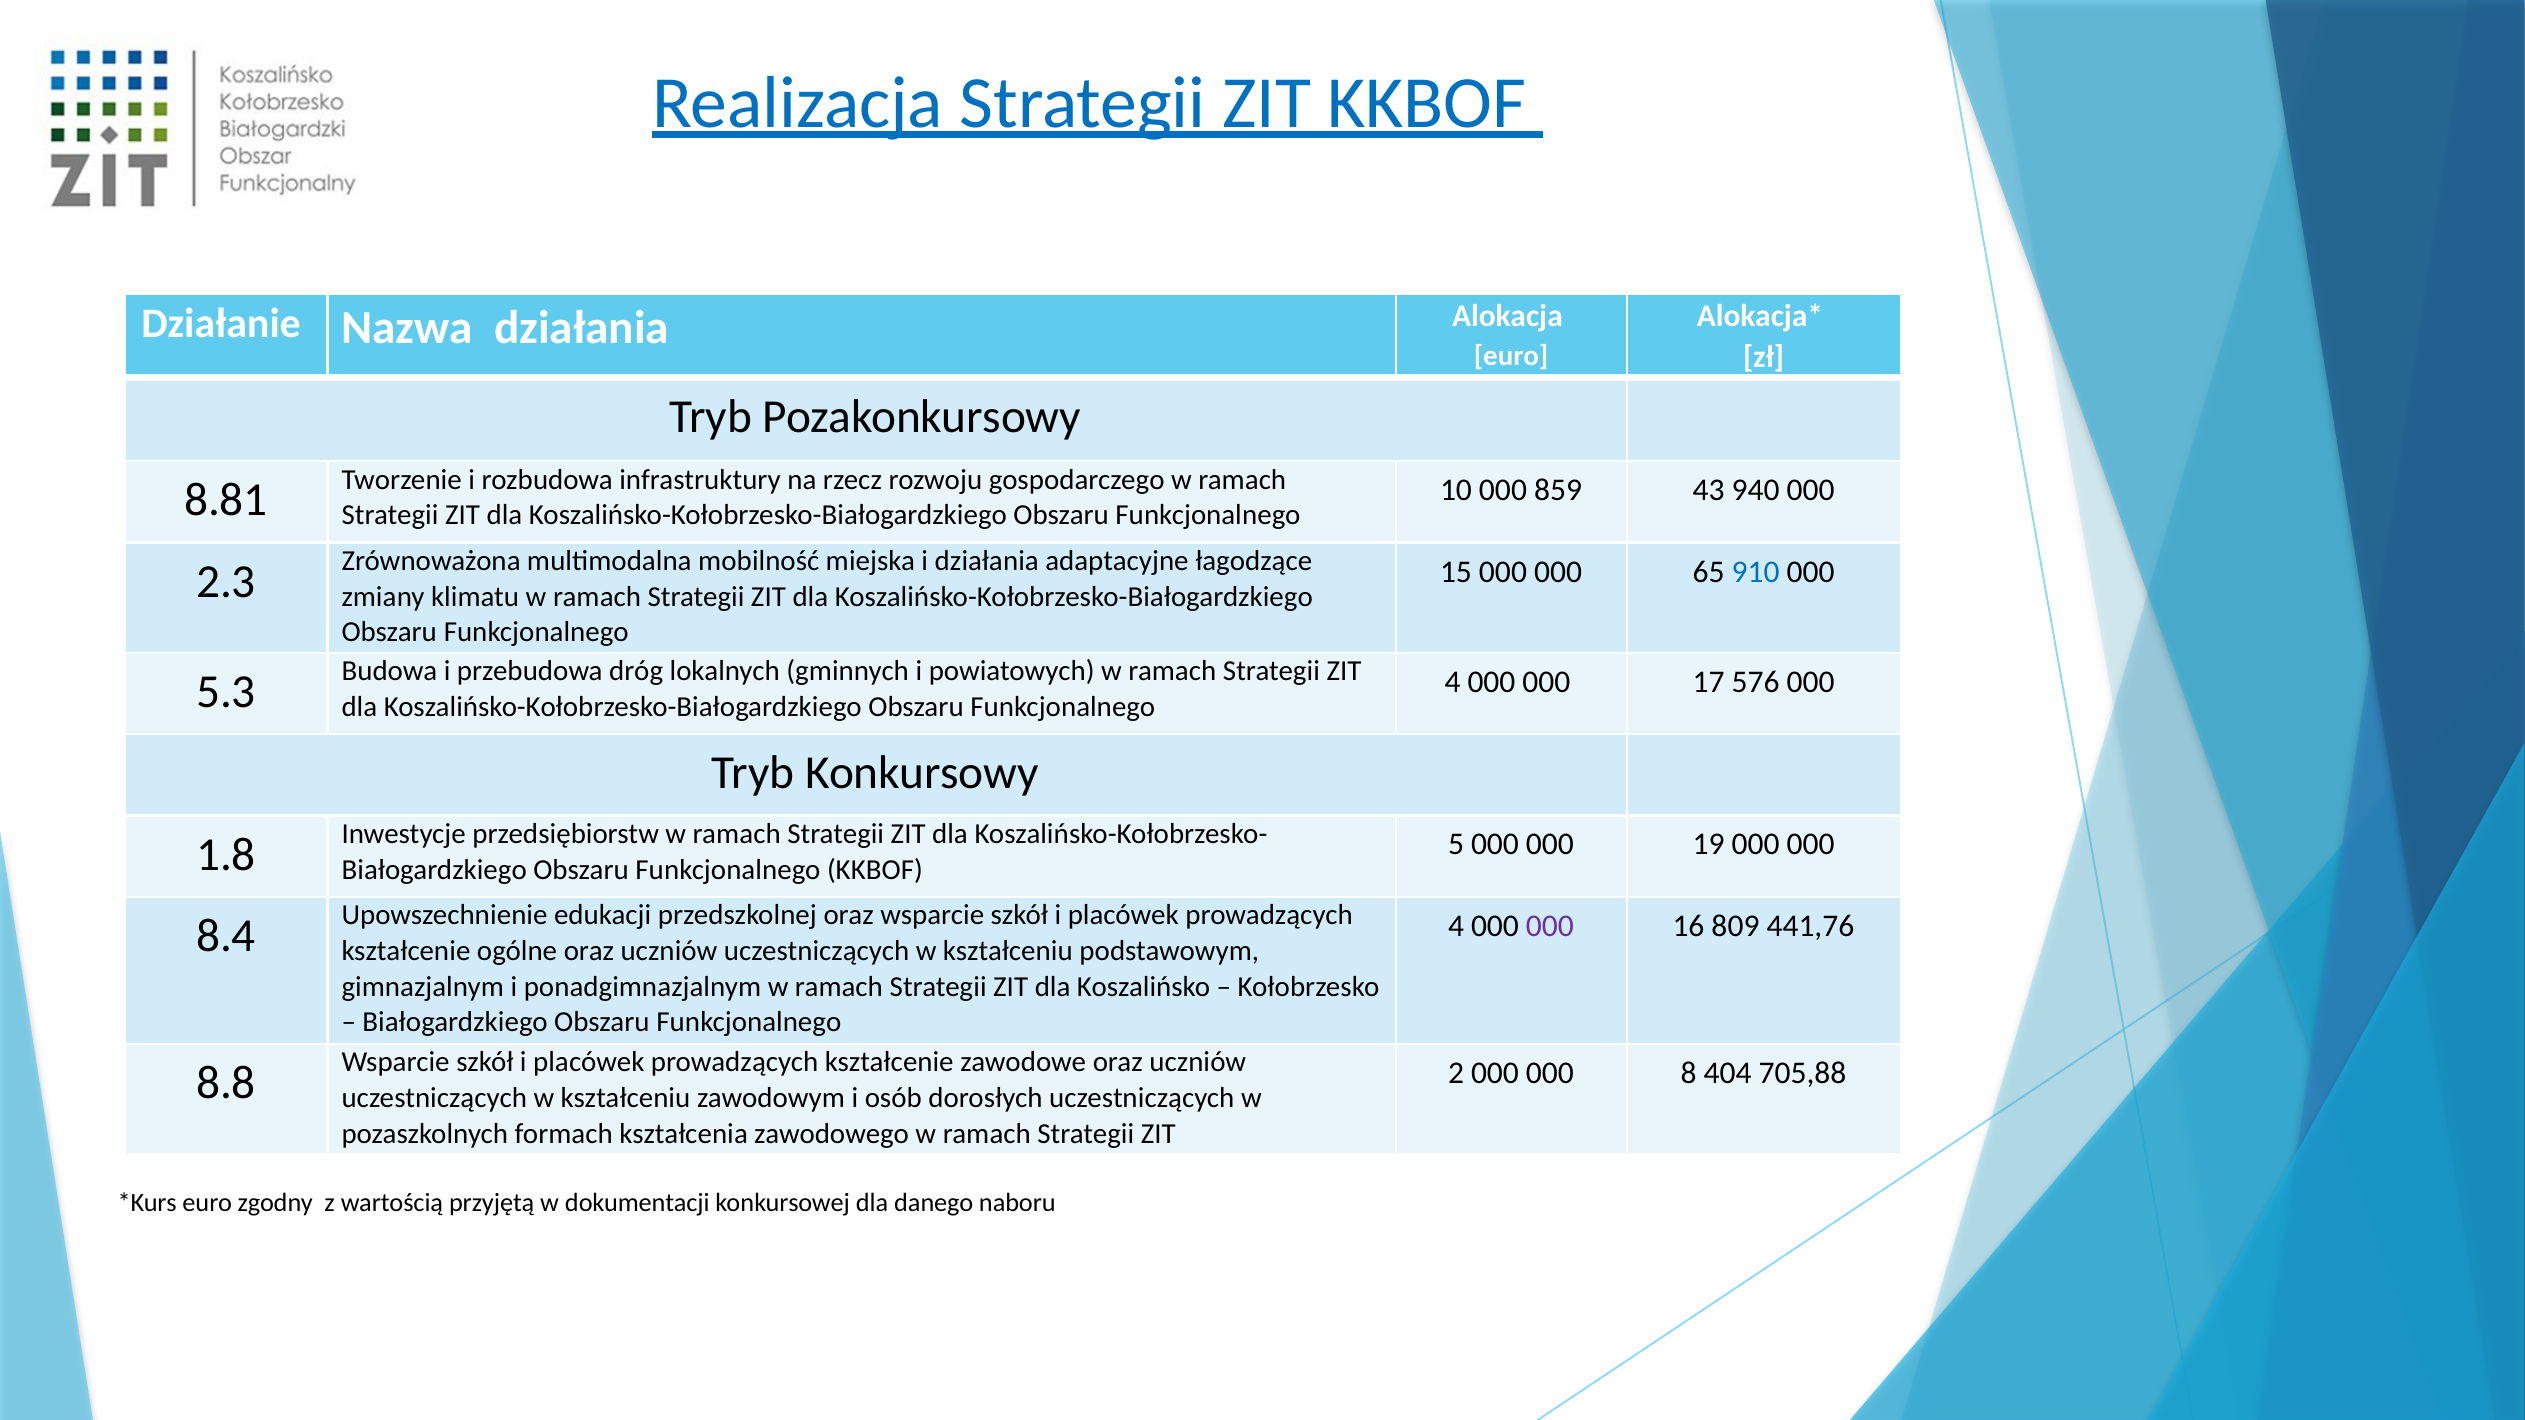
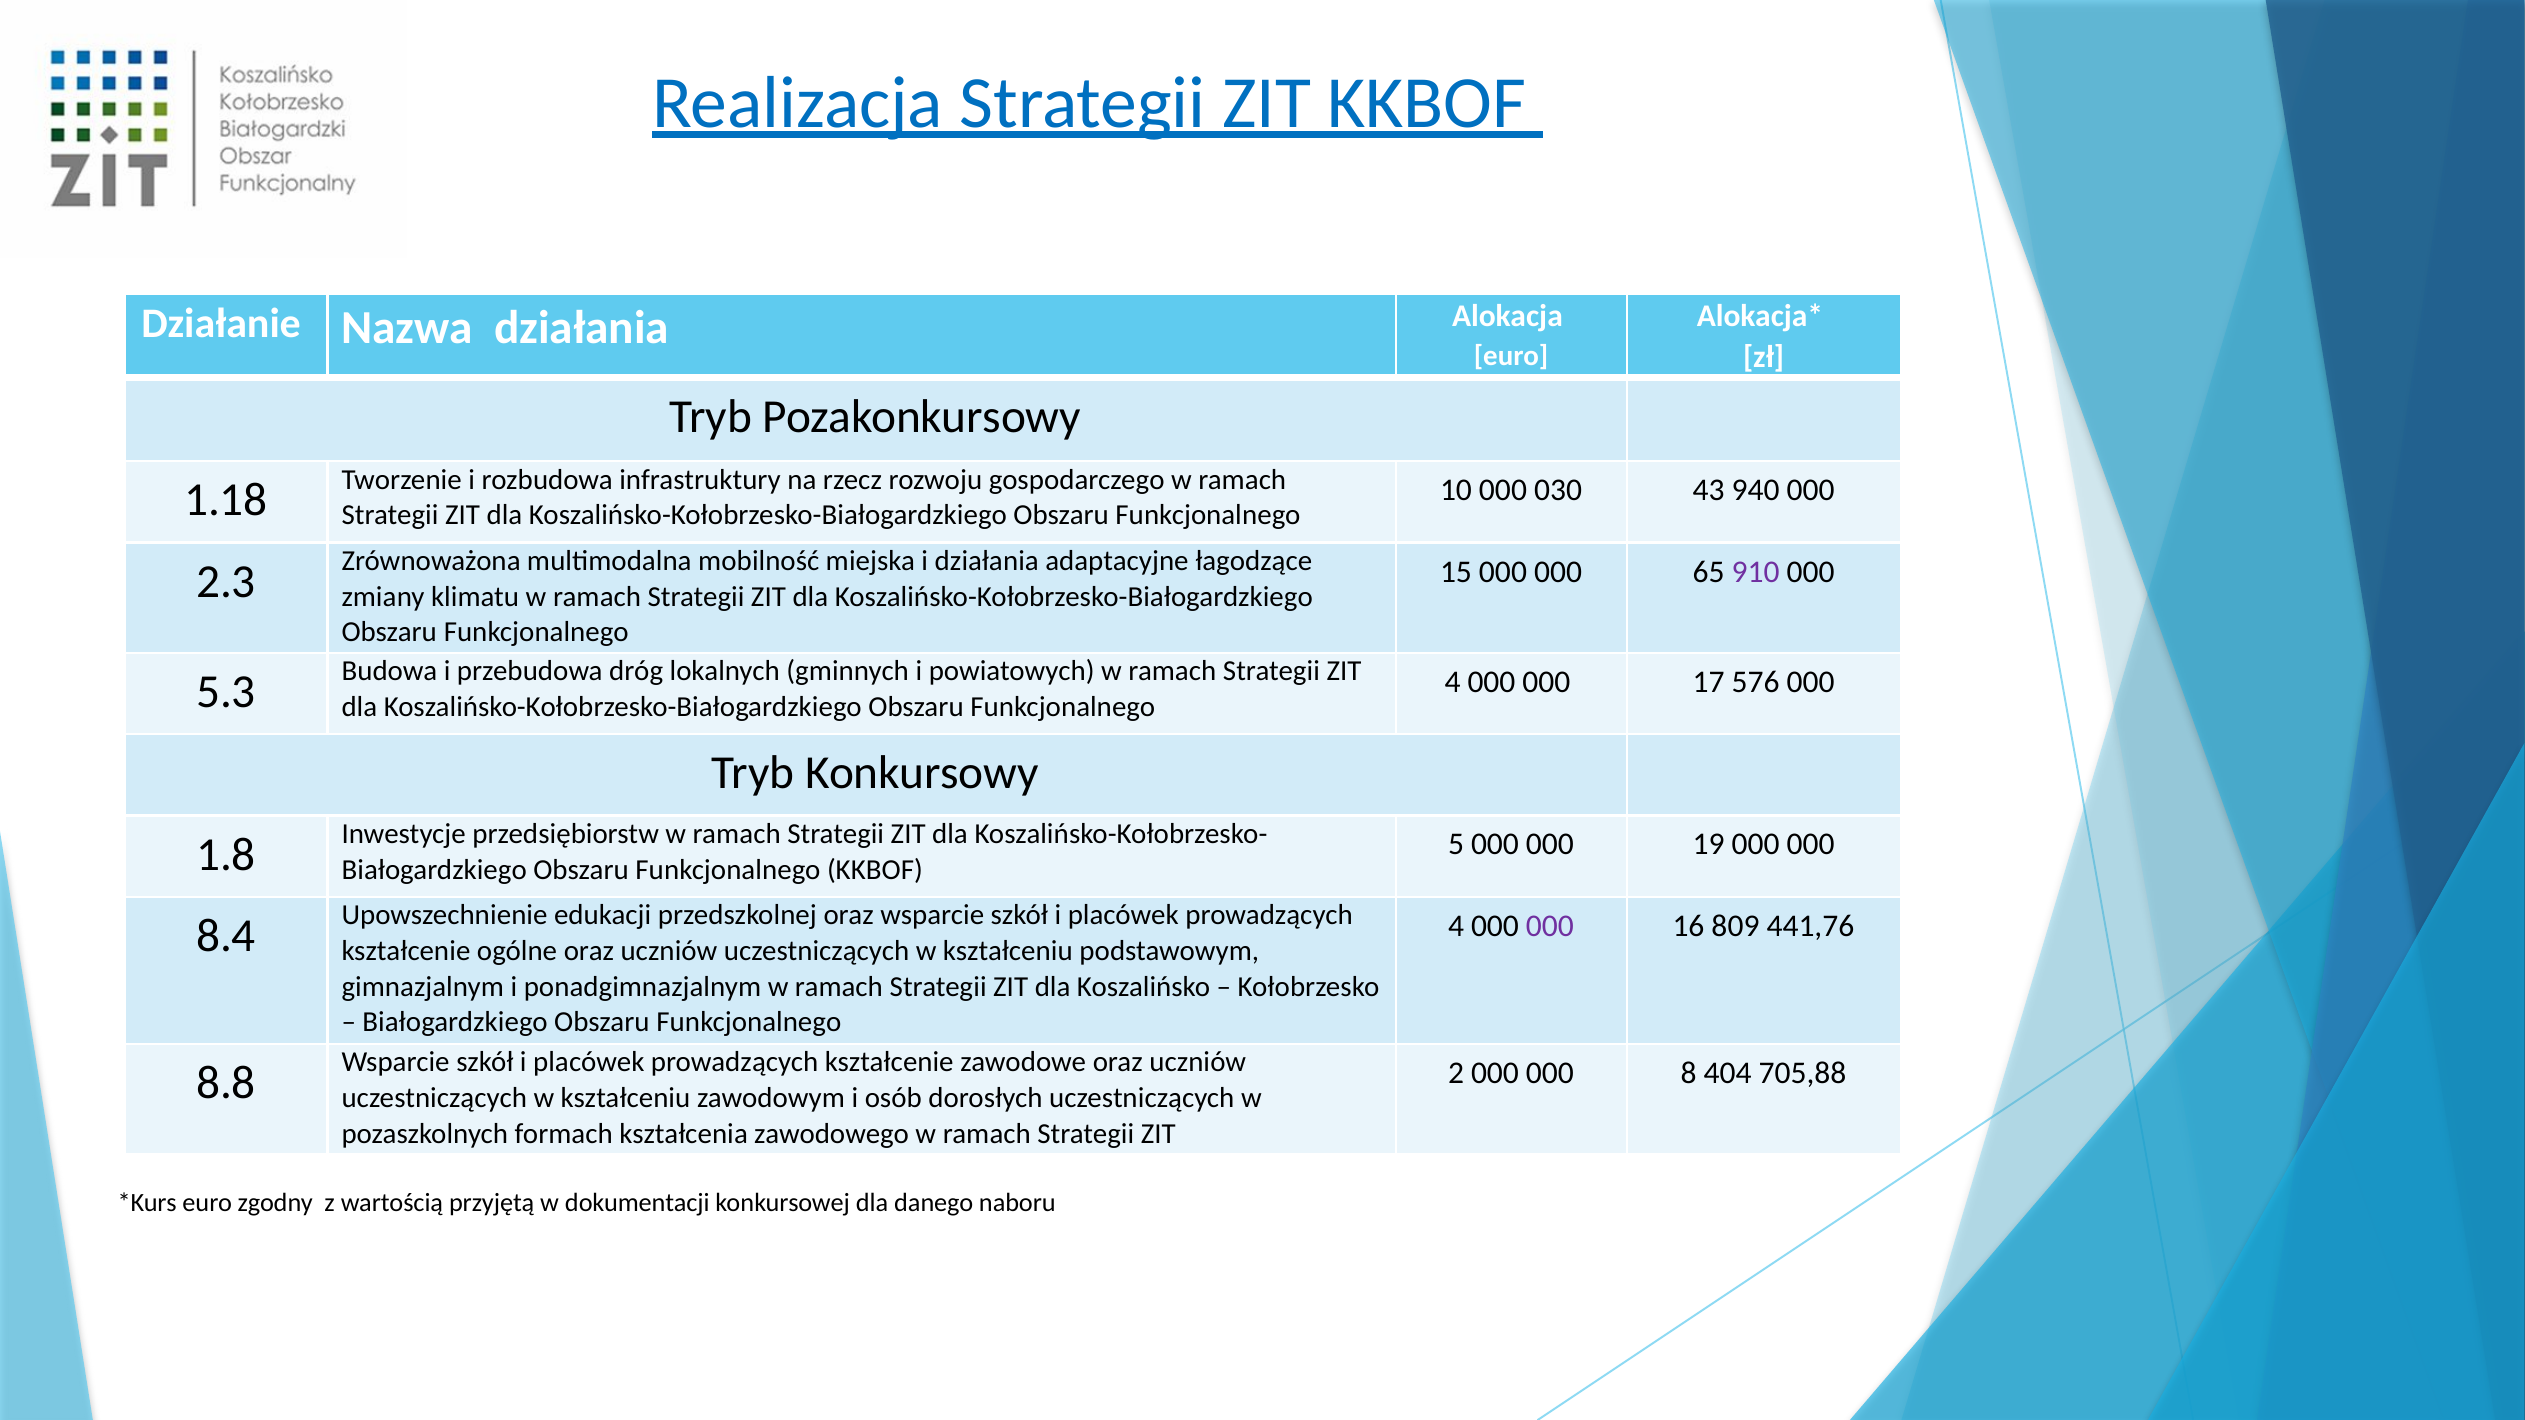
859: 859 -> 030 (1558, 490)
8.81: 8.81 -> 1.18 (226, 500)
910 colour: blue -> purple (1756, 572)
